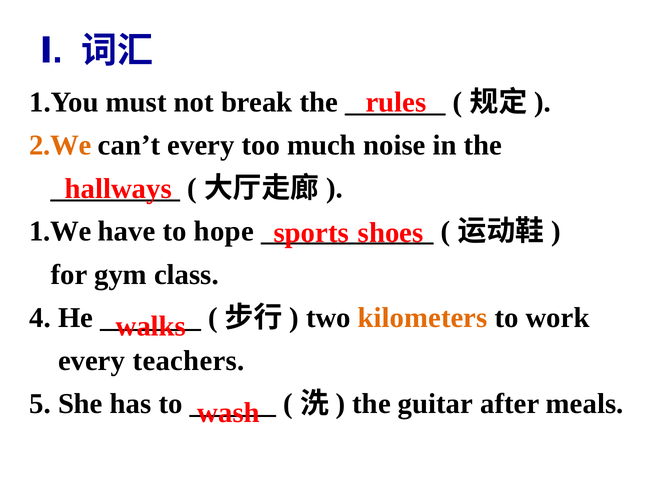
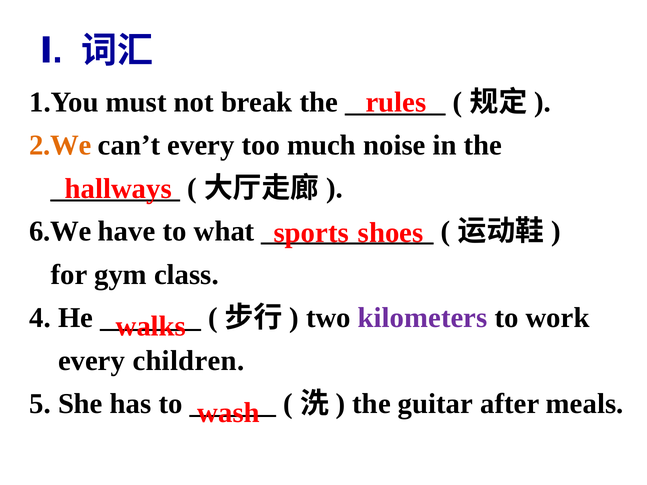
1.We: 1.We -> 6.We (60, 232)
hope: hope -> what (224, 232)
kilometers colour: orange -> purple (423, 318)
teachers: teachers -> children (188, 361)
